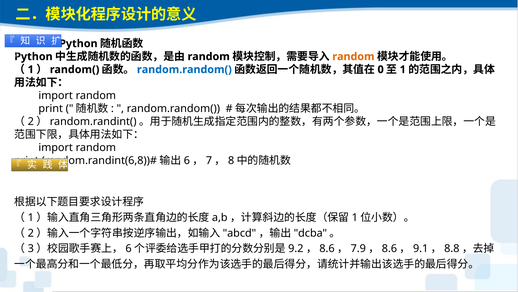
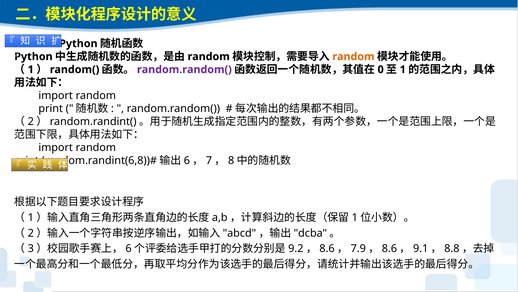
random.random( colour: blue -> purple (184, 69)
